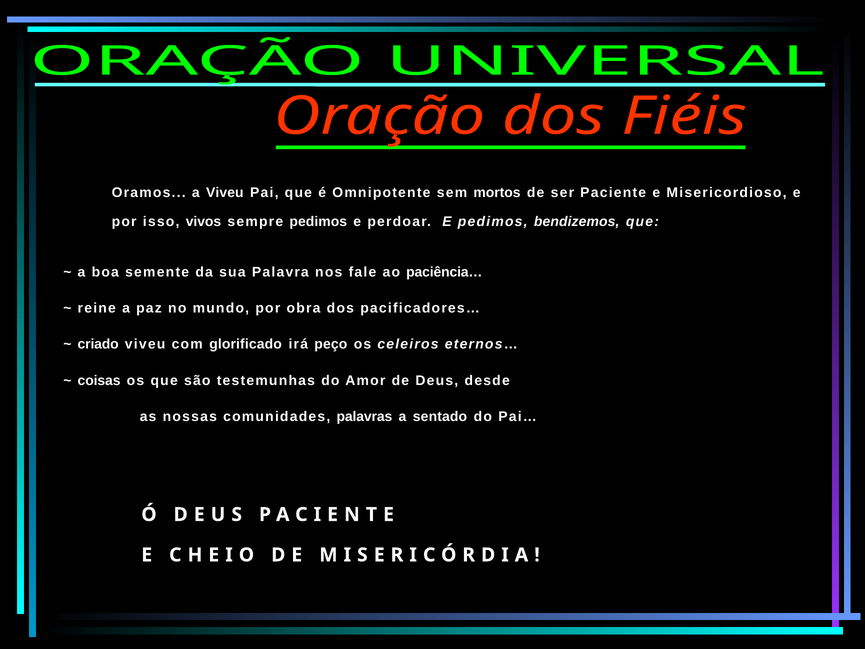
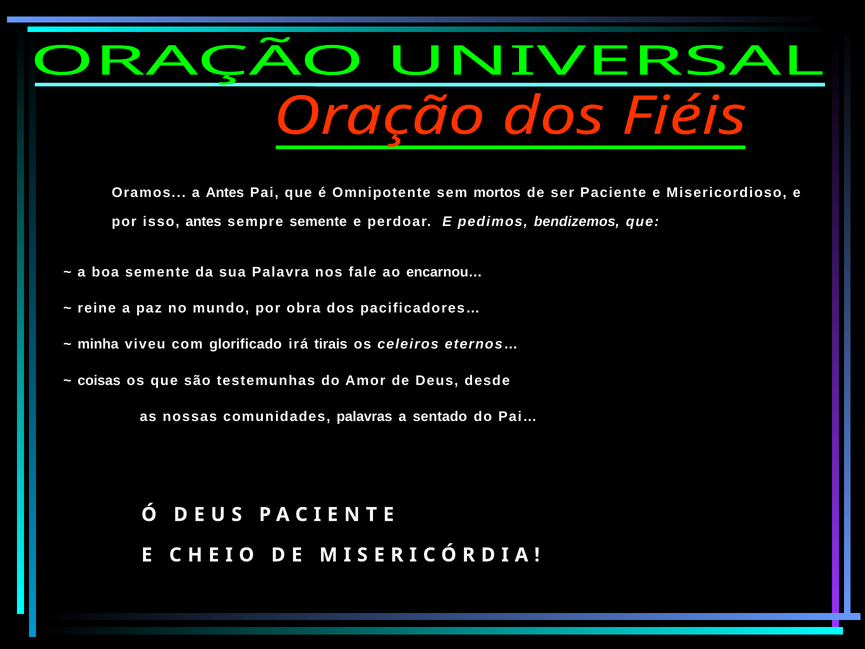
a Viveu: Viveu -> Antes (225, 193)
isso vivos: vivos -> antes (204, 222)
sempre pedimos: pedimos -> semente (318, 222)
paciência…: paciência… -> encarnou… (444, 272)
criado: criado -> minha (98, 344)
peço: peço -> tirais (331, 344)
